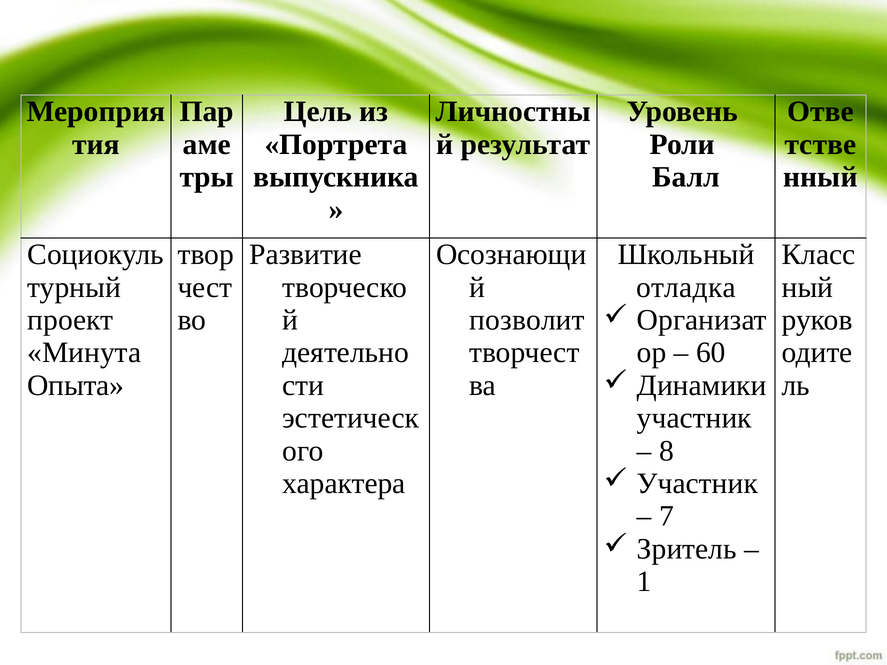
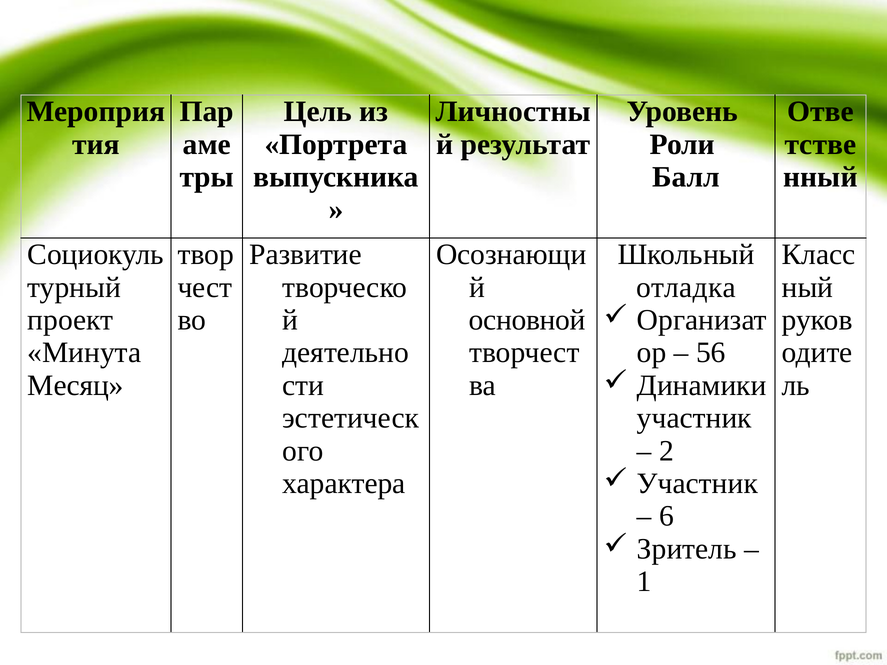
позволит: позволит -> основной (527, 320)
60: 60 -> 56 (711, 353)
Опыта: Опыта -> Месяц (76, 386)
8: 8 -> 2 (667, 451)
7: 7 -> 6 (667, 516)
